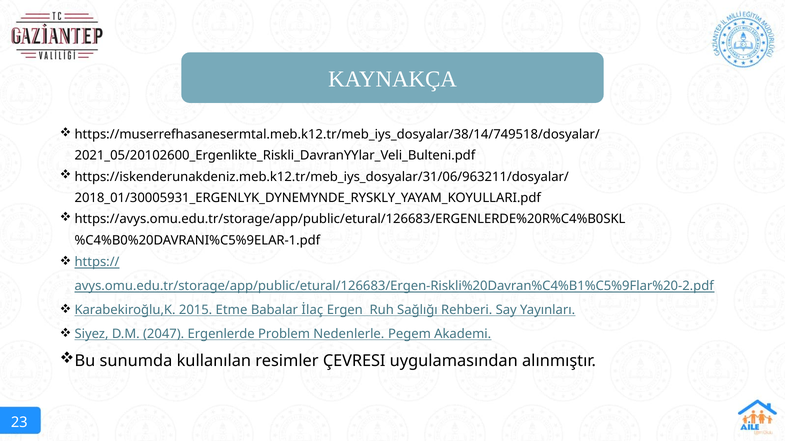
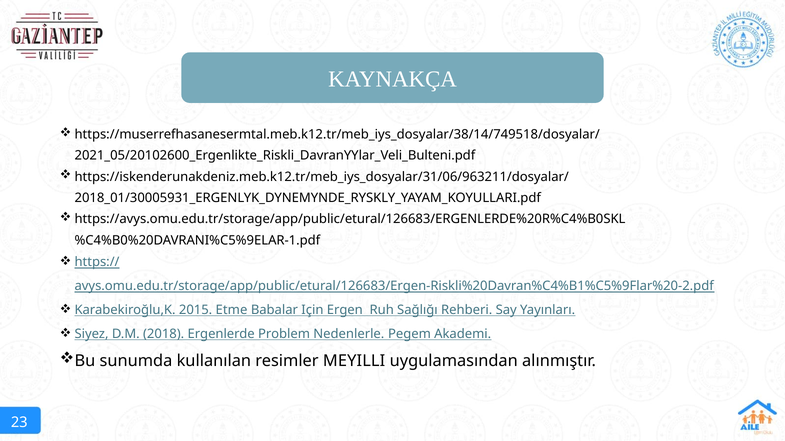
İlaç: İlaç -> Için (312, 310)
2047: 2047 -> 2018 (164, 334)
ÇEVRESI: ÇEVRESI -> MEYILLI (354, 361)
